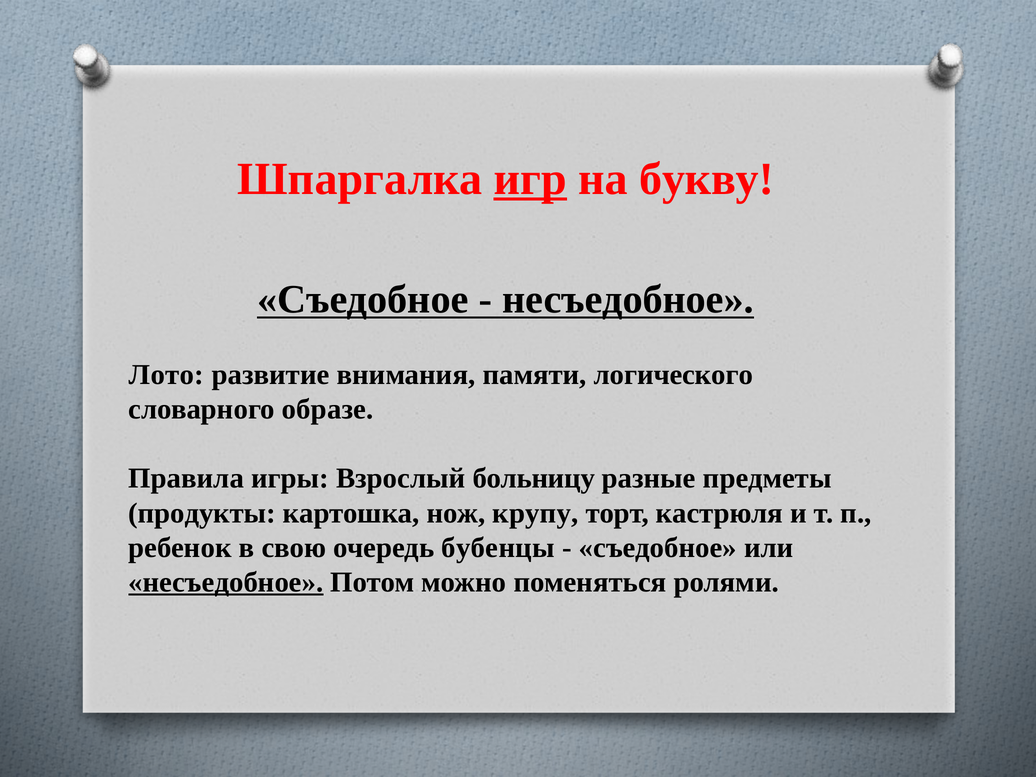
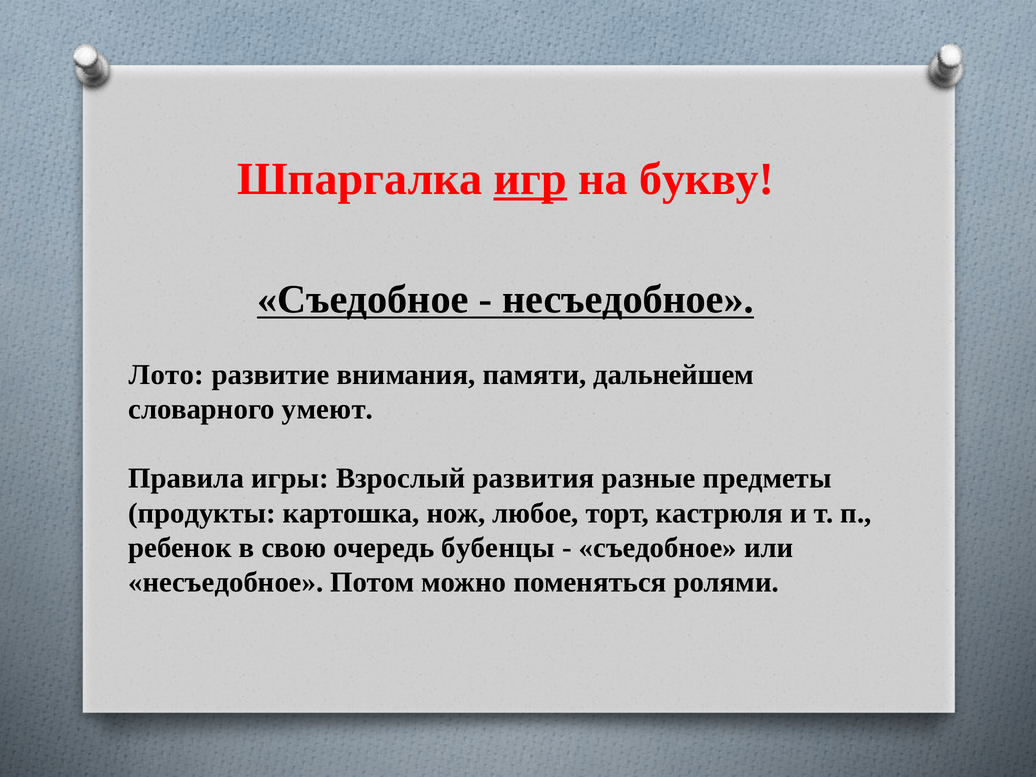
логического: логического -> дальнейшем (674, 375)
образе: образе -> умеют (328, 409)
больницу: больницу -> развития (534, 478)
крупу: крупу -> любое (535, 513)
несъедобное underline: present -> none (226, 582)
